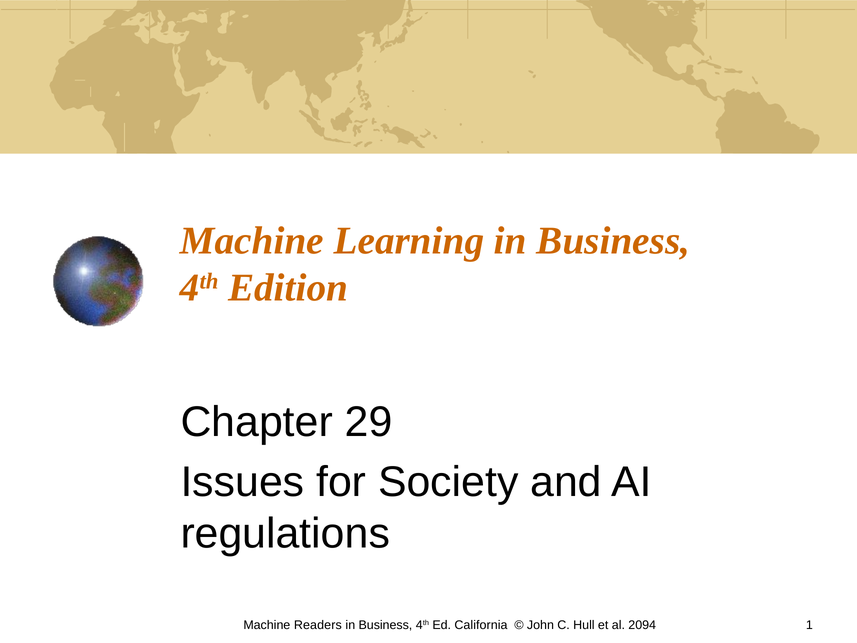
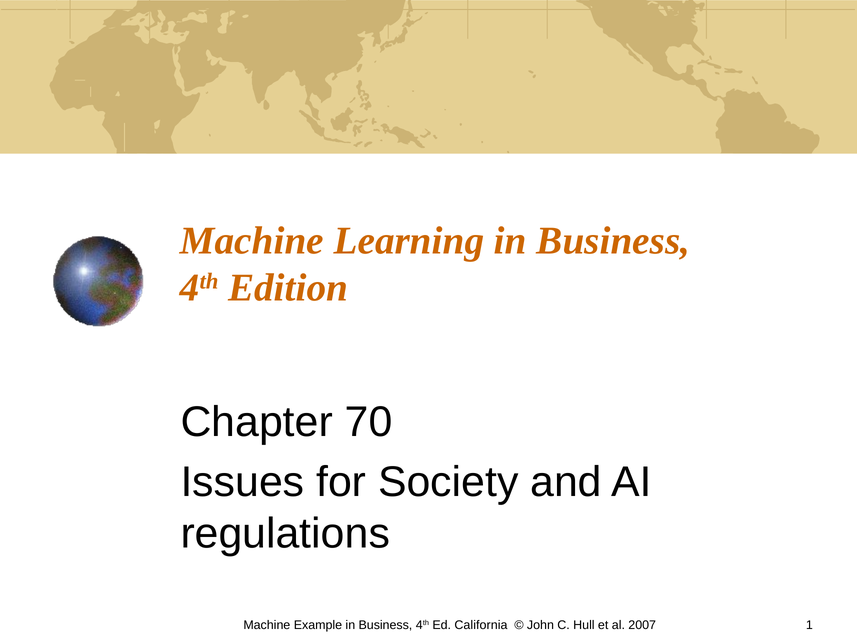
29: 29 -> 70 (369, 422)
Readers: Readers -> Example (318, 625)
2094: 2094 -> 2007 (642, 625)
